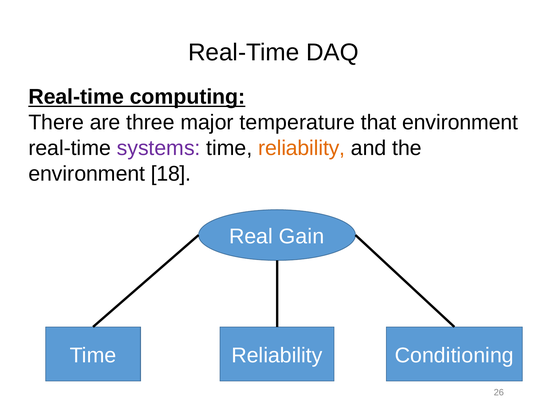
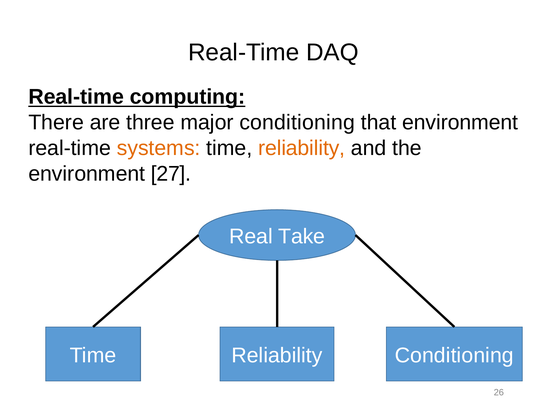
major temperature: temperature -> conditioning (297, 122)
systems colour: purple -> orange (159, 148)
18: 18 -> 27 (171, 173)
Gain: Gain -> Take (302, 236)
